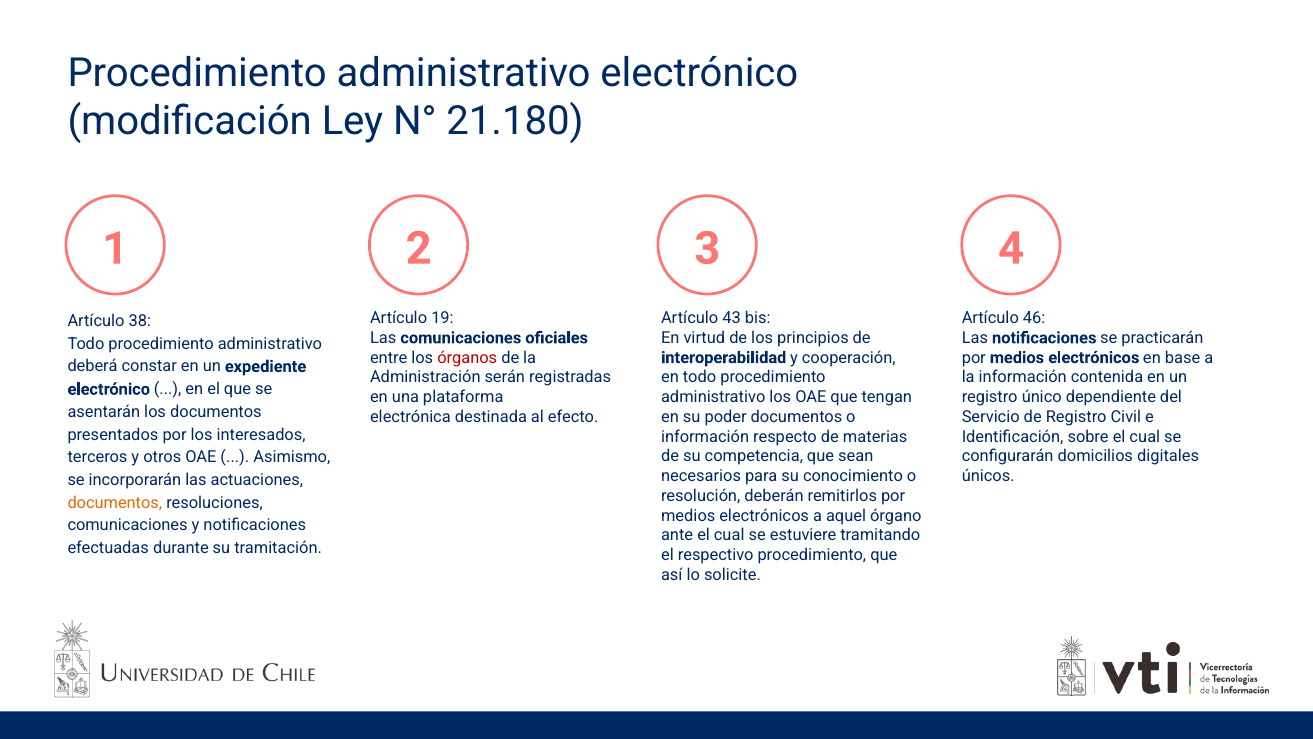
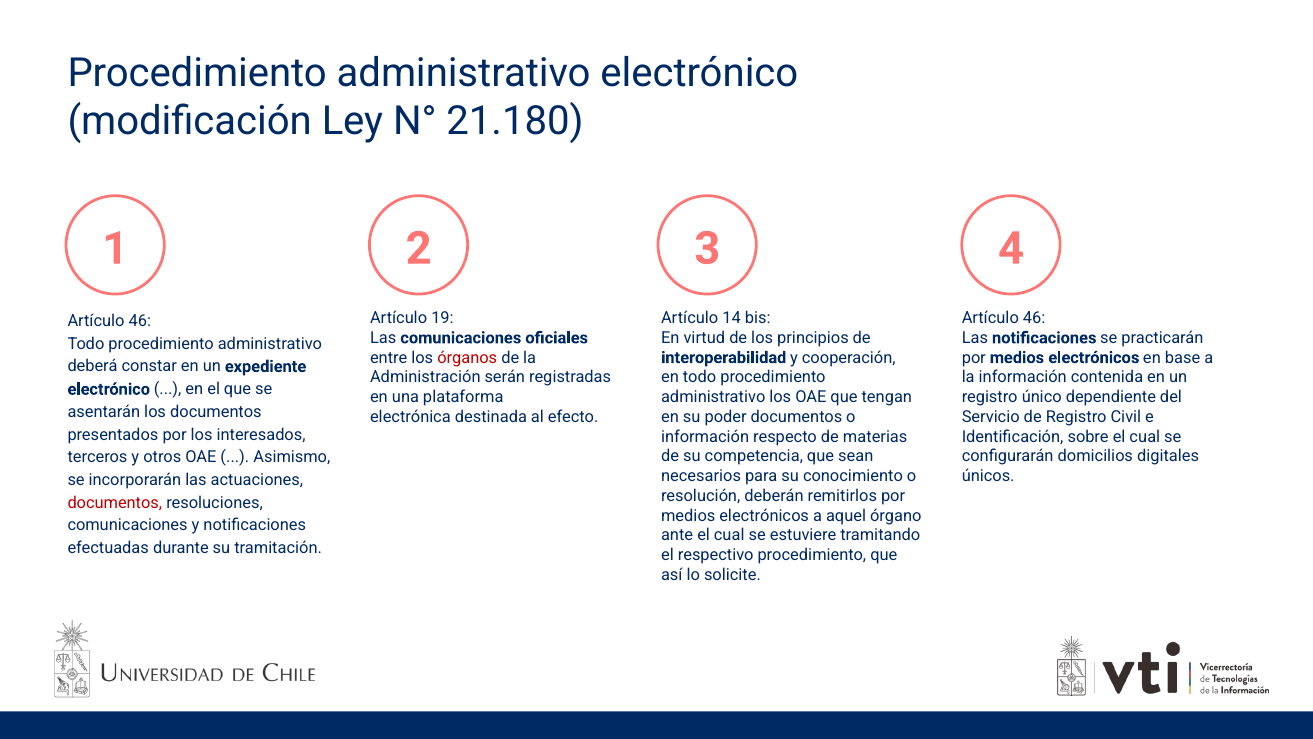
43: 43 -> 14 (732, 318)
38: 38 -> 46 (140, 321)
documentos colour: orange -> red (115, 503)
